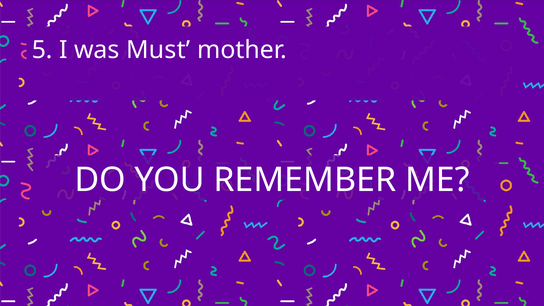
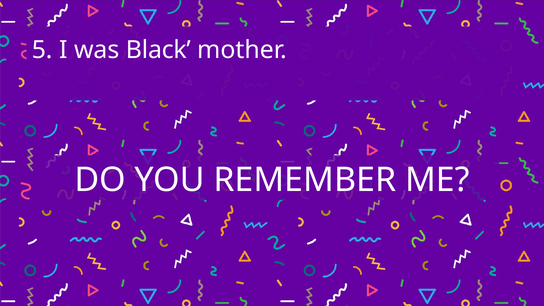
Must: Must -> Black (158, 50)
